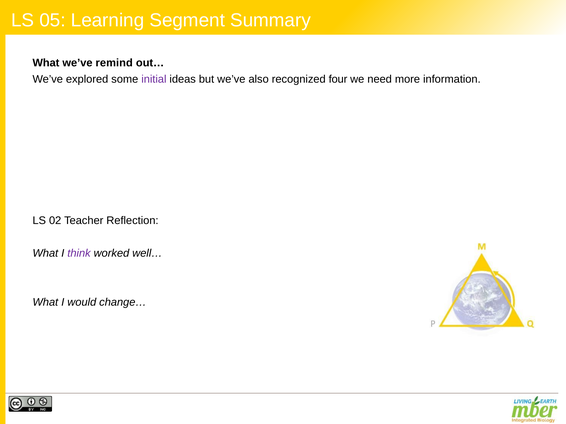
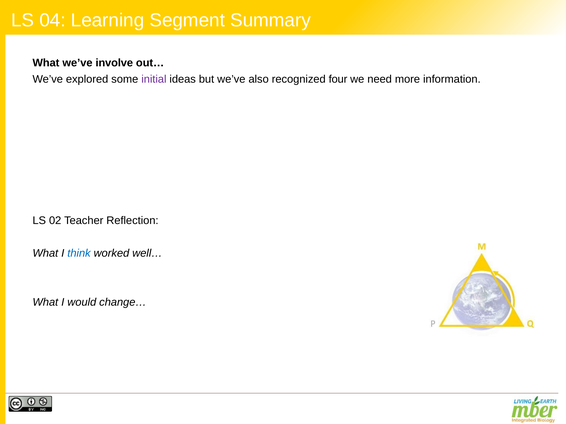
05: 05 -> 04 (52, 20)
remind: remind -> involve (114, 63)
think colour: purple -> blue (79, 253)
